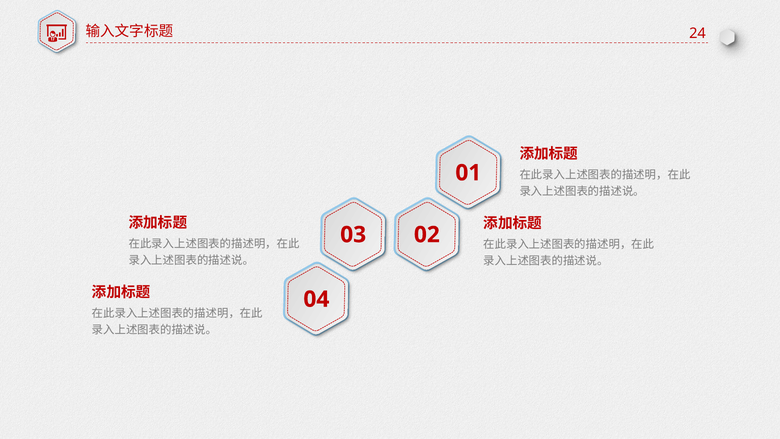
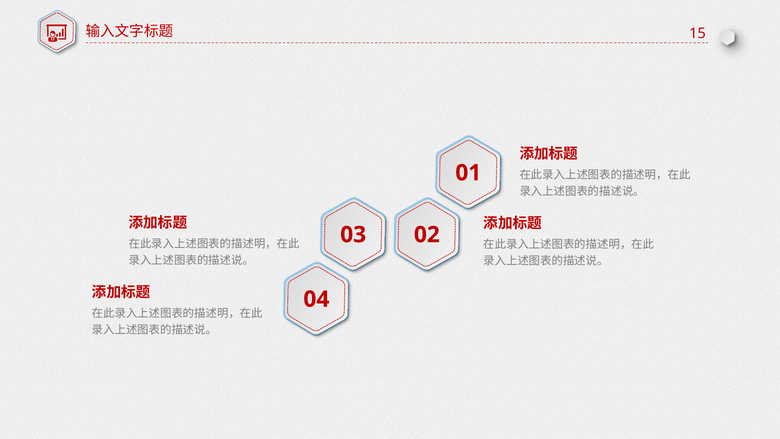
24: 24 -> 15 (697, 33)
